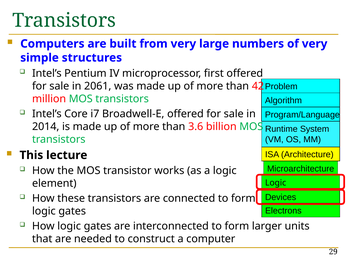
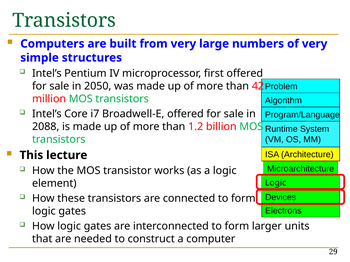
2061: 2061 -> 2050 (98, 86)
2014: 2014 -> 2088 (46, 127)
3.6: 3.6 -> 1.2 (196, 127)
